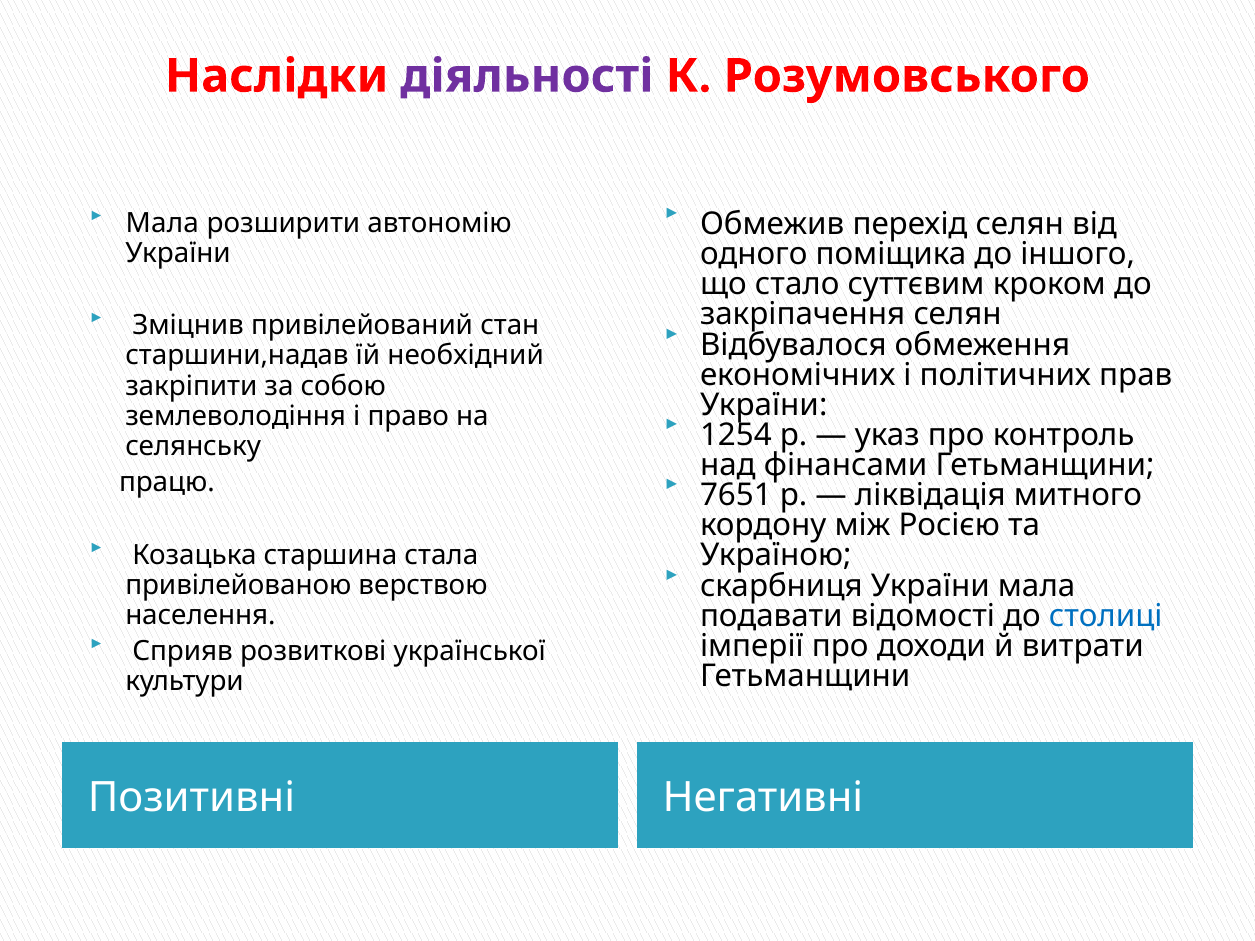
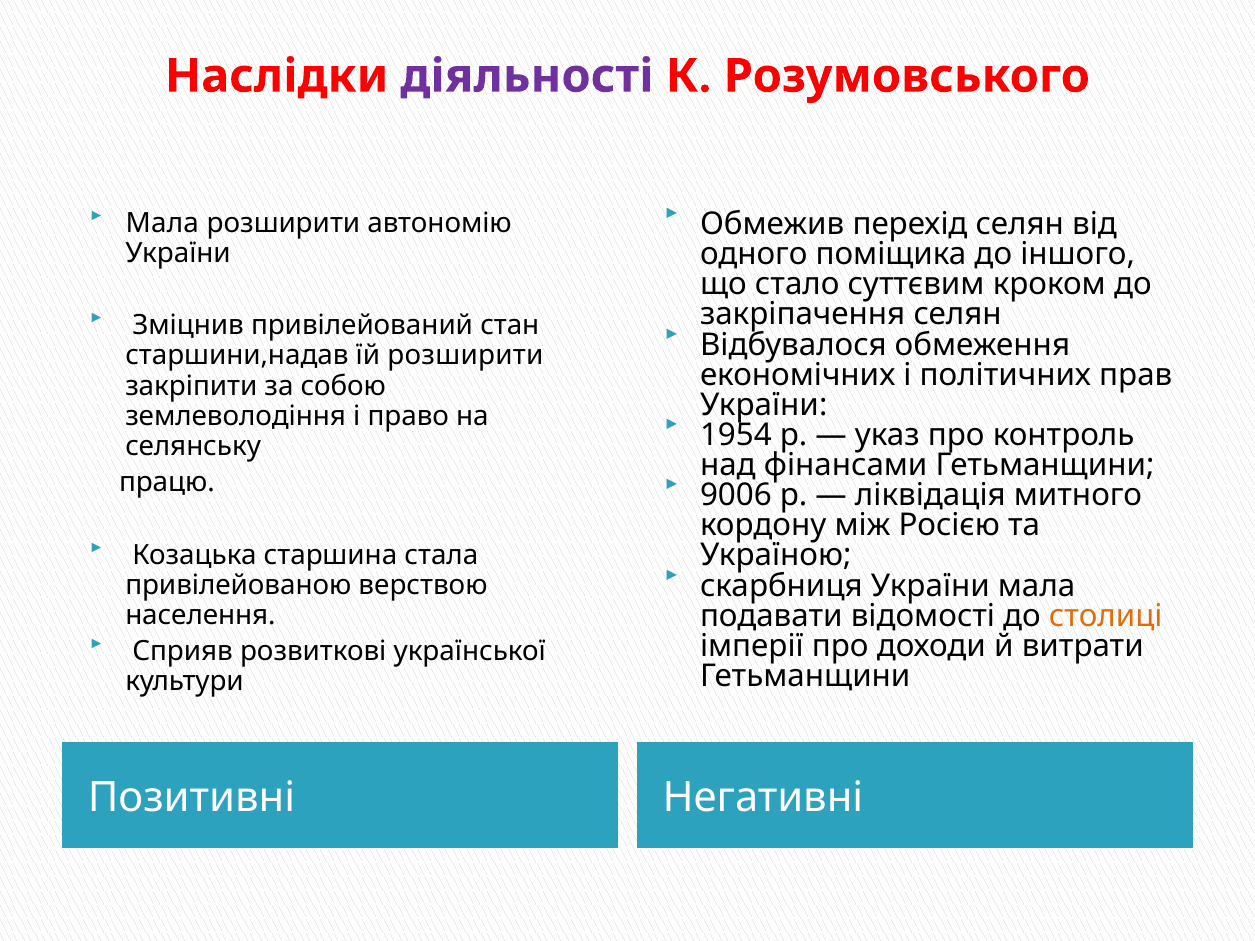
їй необхідний: необхідний -> розширити (465, 356)
1254: 1254 -> 1954 (736, 435)
7651: 7651 -> 9006 (736, 495)
столиці colour: blue -> orange (1106, 616)
